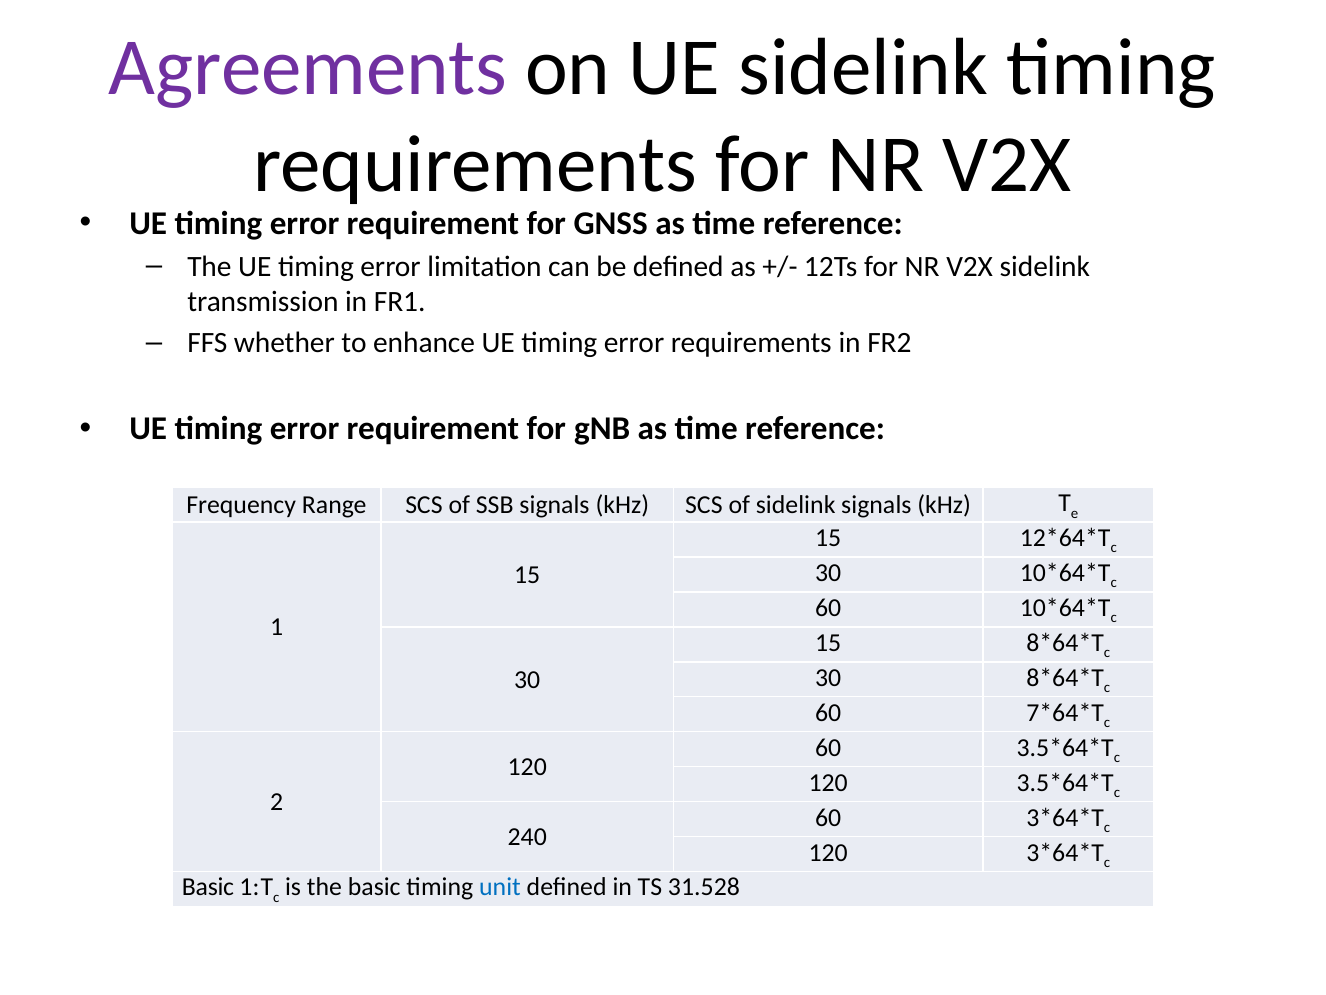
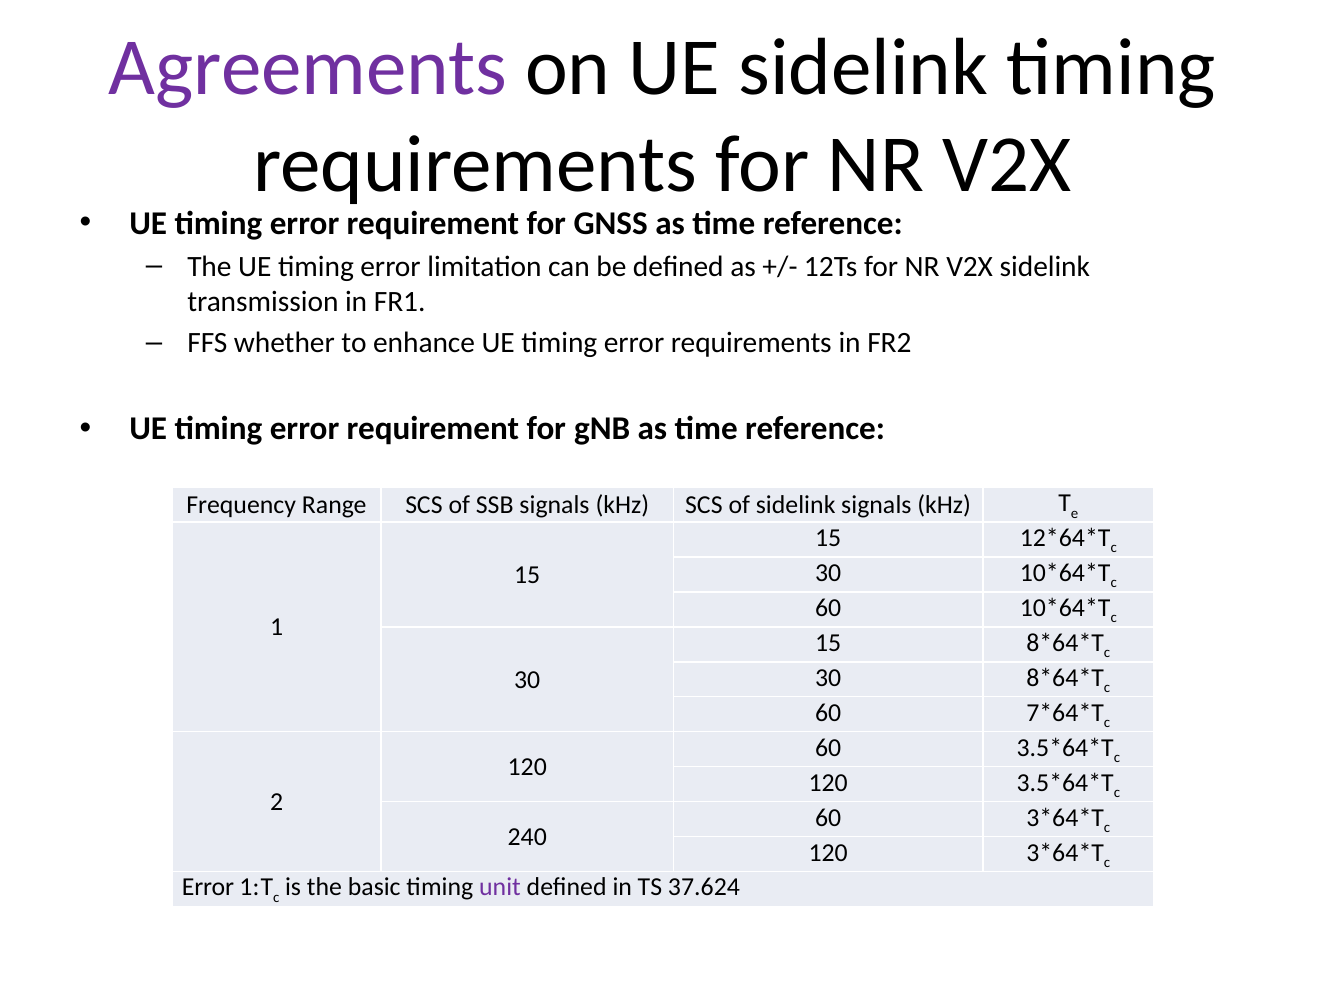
Basic: Basic -> Error (208, 887)
unit colour: blue -> purple (500, 887)
31.528: 31.528 -> 37.624 (704, 887)
